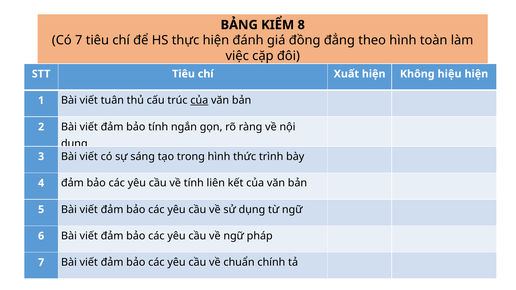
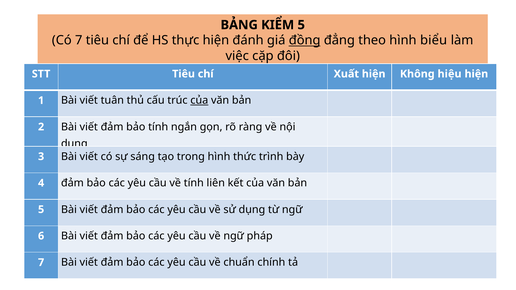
KIỂM 8: 8 -> 5 (301, 25)
đồng underline: none -> present (305, 40)
toàn: toàn -> biểu (434, 40)
